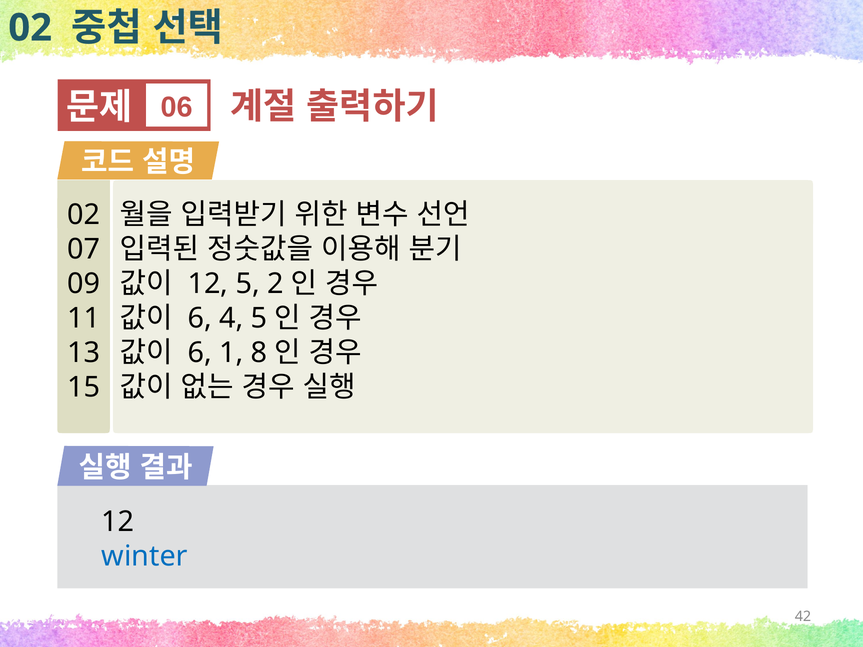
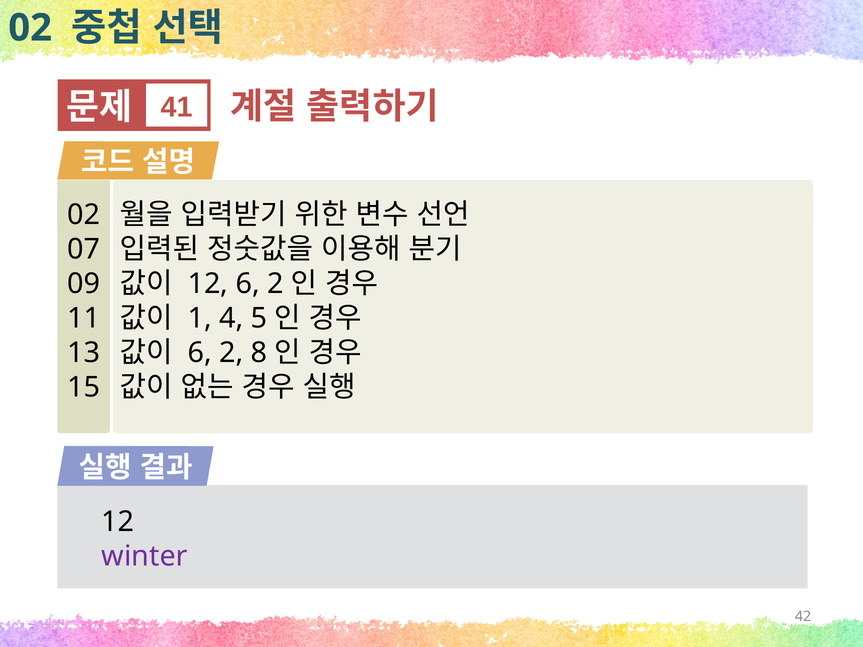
06: 06 -> 41 (177, 107)
12 5: 5 -> 6 (248, 284)
6: 6 -> 1 (200, 318)
1: 1 -> 2 (231, 353)
winter colour: blue -> purple (145, 556)
